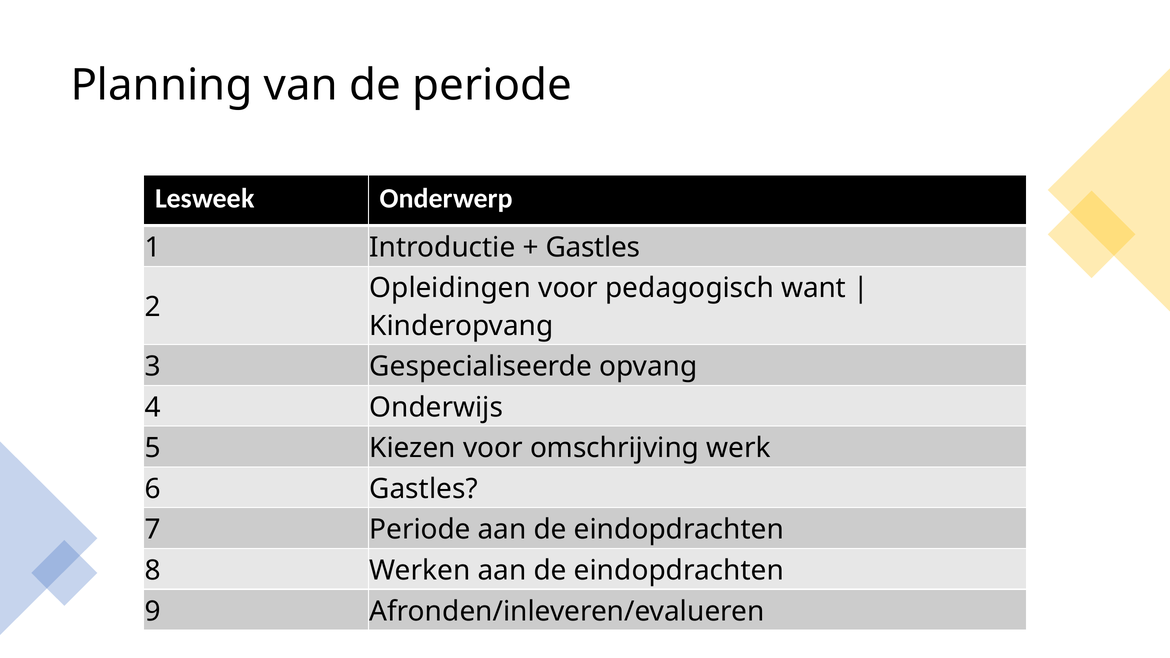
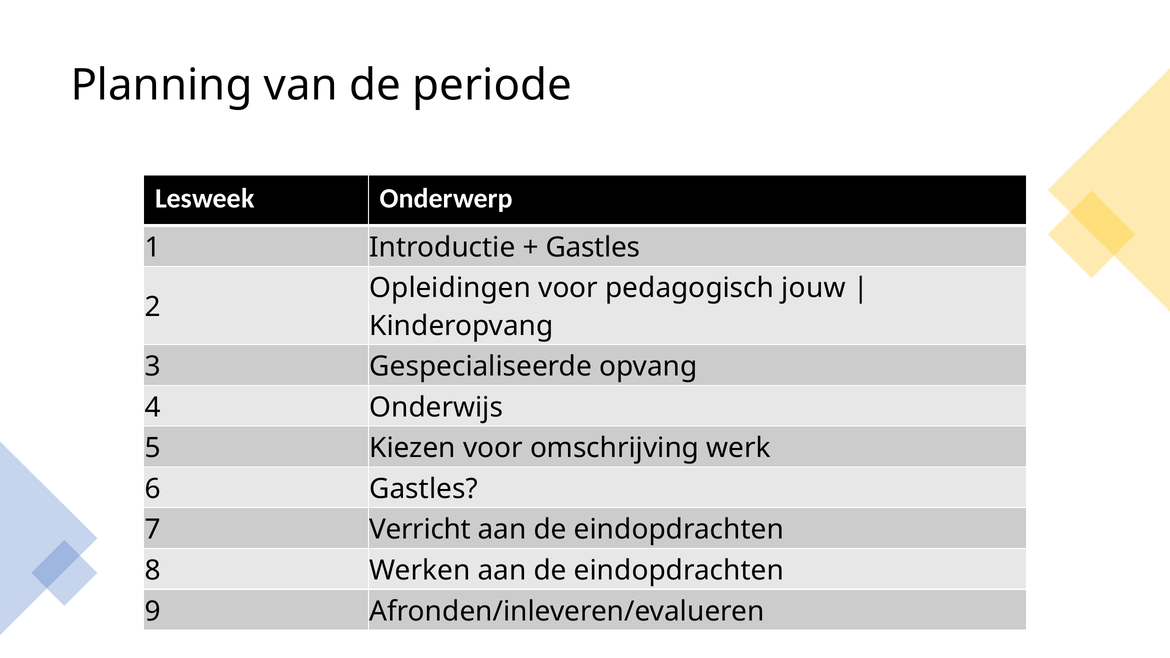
want: want -> jouw (814, 288)
7 Periode: Periode -> Verricht (420, 530)
